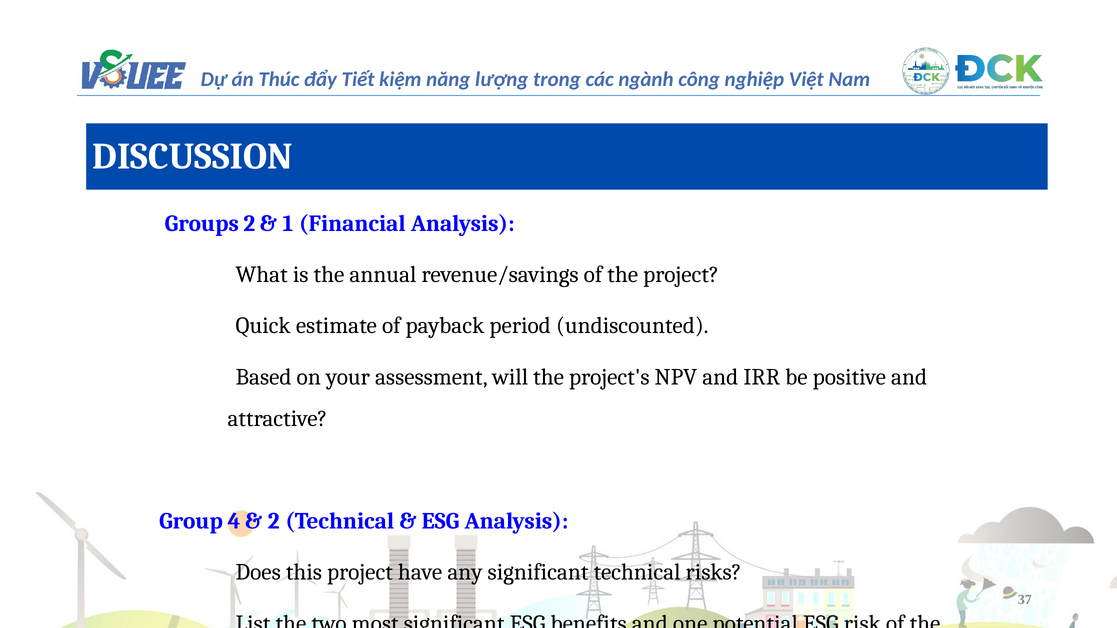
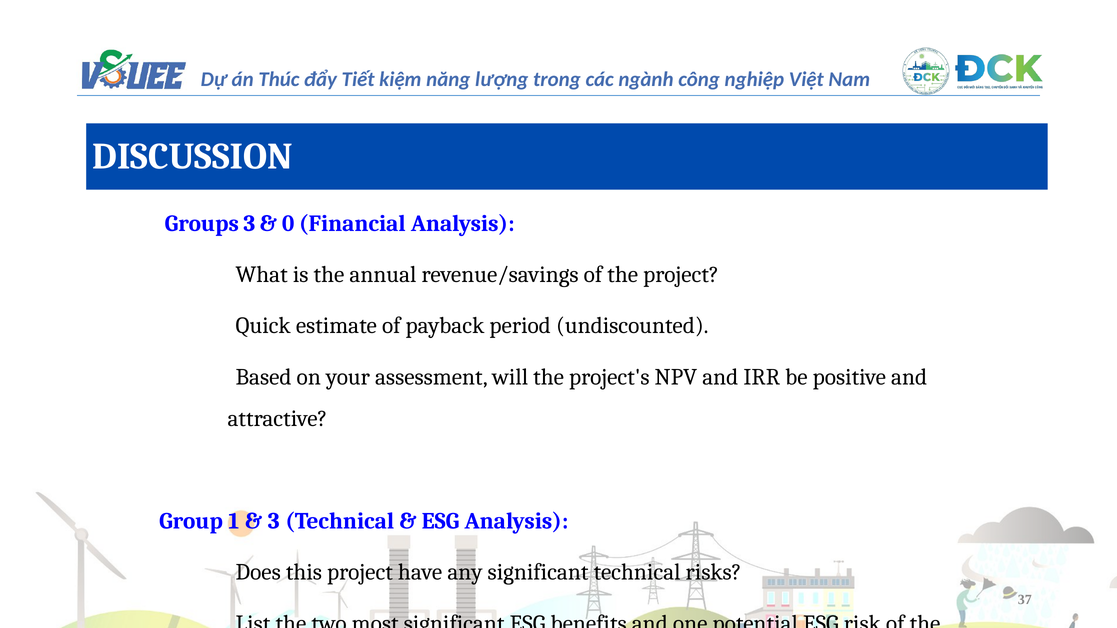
Groups 2: 2 -> 3 (249, 224)
1: 1 -> 0 (288, 224)
4: 4 -> 1 (234, 521)
2: 2 -> 3 (274, 521)
